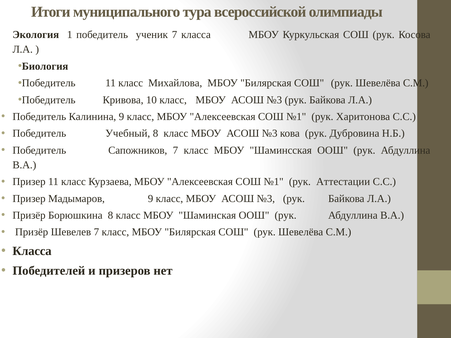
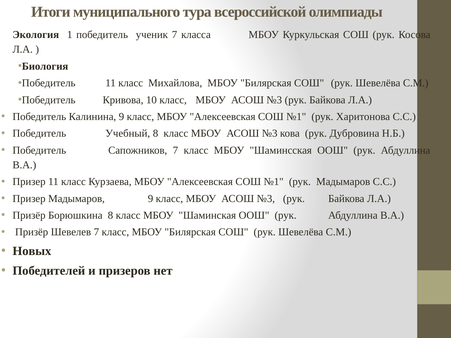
рук Аттестации: Аттестации -> Мадымаров (343, 182)
Класса: Класса -> Новых (32, 251)
